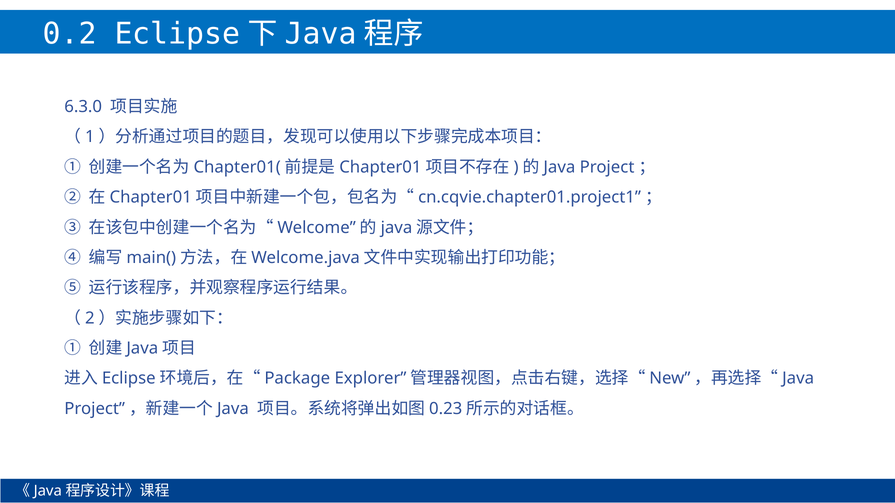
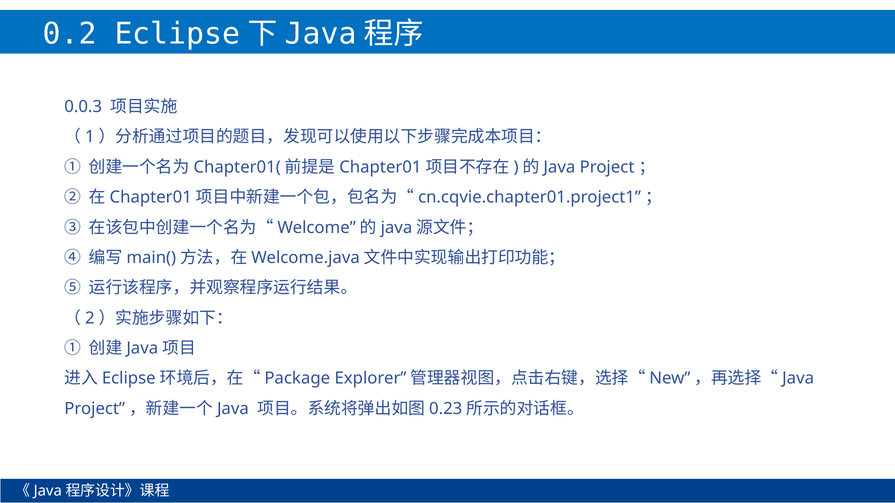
6.3.0: 6.3.0 -> 0.0.3 (83, 107)
